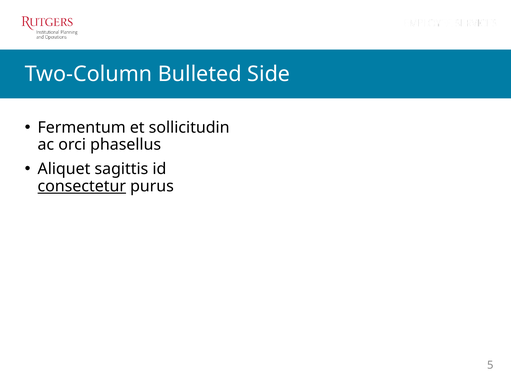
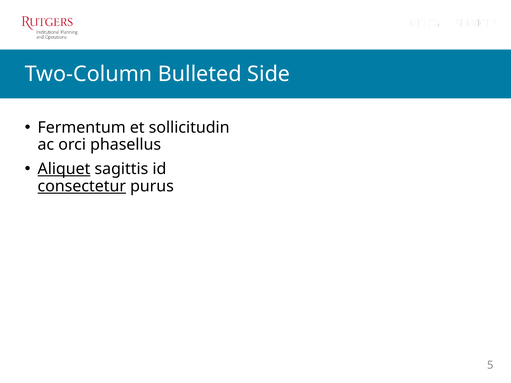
Aliquet underline: none -> present (64, 169)
